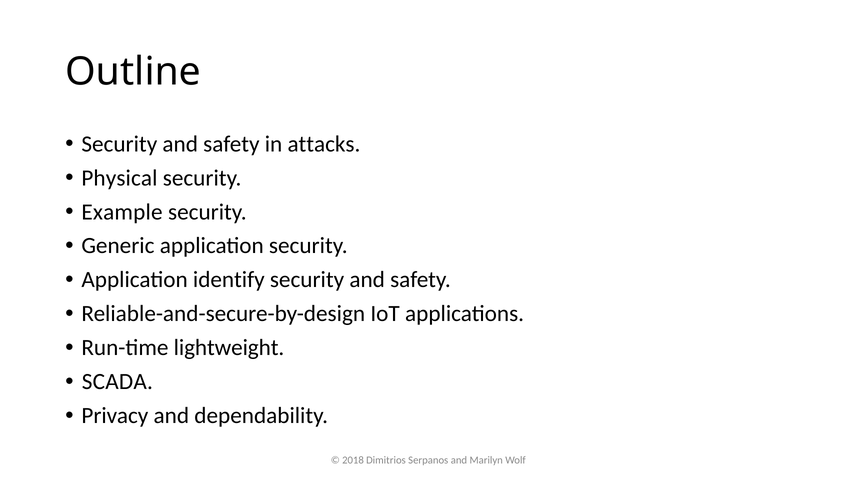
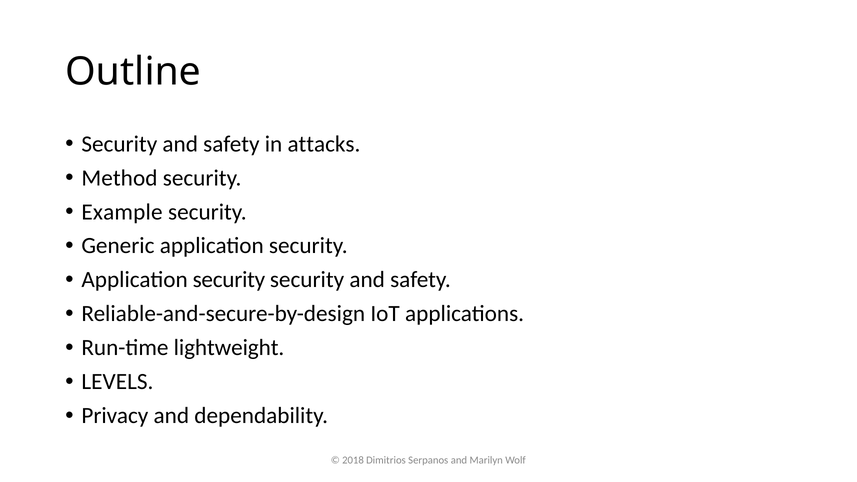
Physical: Physical -> Method (119, 178)
identify: identify -> security (229, 280)
SCADA: SCADA -> LEVELS (117, 382)
